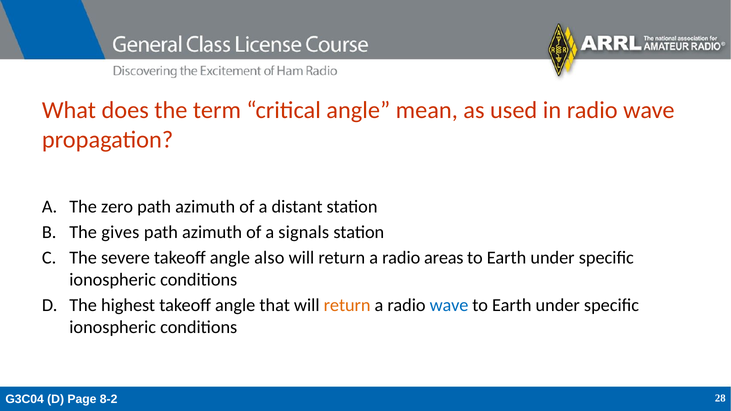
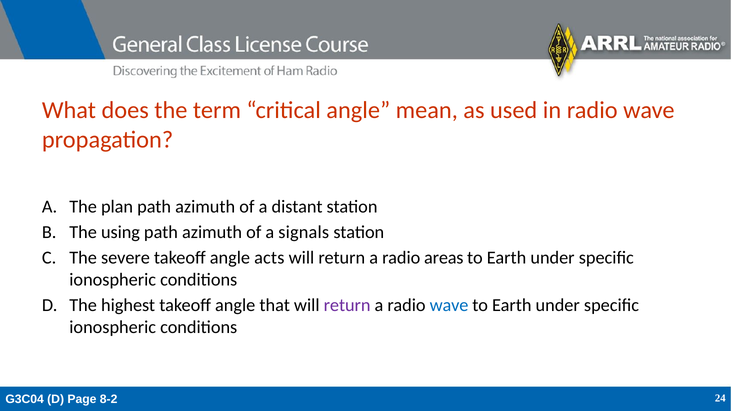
zero: zero -> plan (117, 207)
gives: gives -> using (120, 232)
also: also -> acts (269, 258)
return colour: orange -> purple (347, 305)
28: 28 -> 24 (720, 398)
